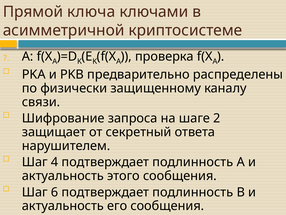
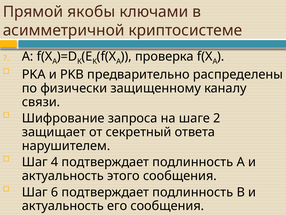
ключа: ключа -> якобы (91, 12)
